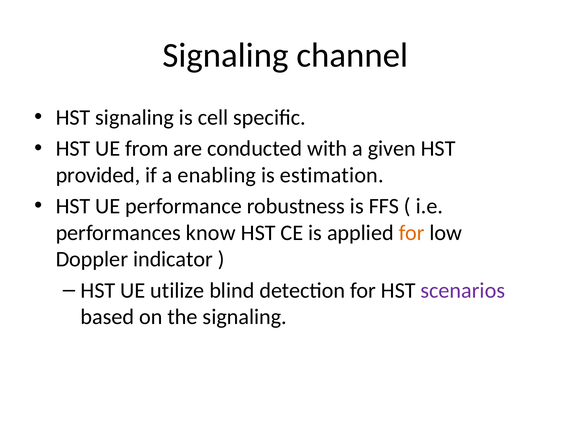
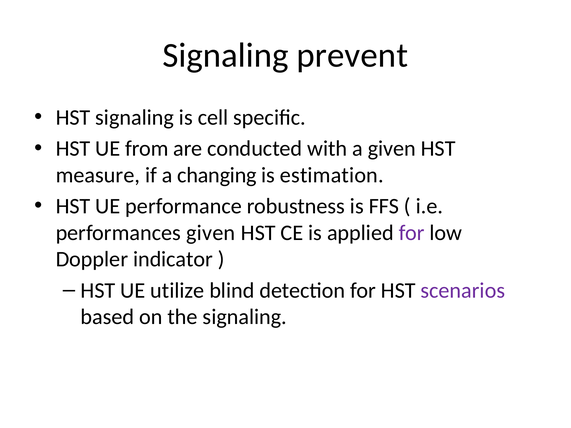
channel: channel -> prevent (352, 55)
provided: provided -> measure (98, 175)
enabling: enabling -> changing (217, 175)
performances know: know -> given (211, 233)
for colour: orange -> purple (412, 233)
